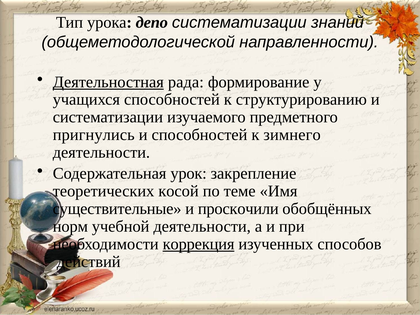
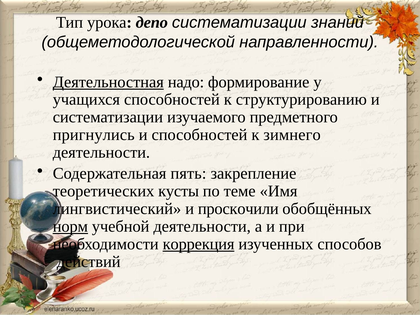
рада: рада -> надо (186, 82)
урок: урок -> пять (188, 174)
косой: косой -> кусты (179, 191)
существительные: существительные -> лингвистический (117, 209)
норм underline: none -> present (70, 226)
